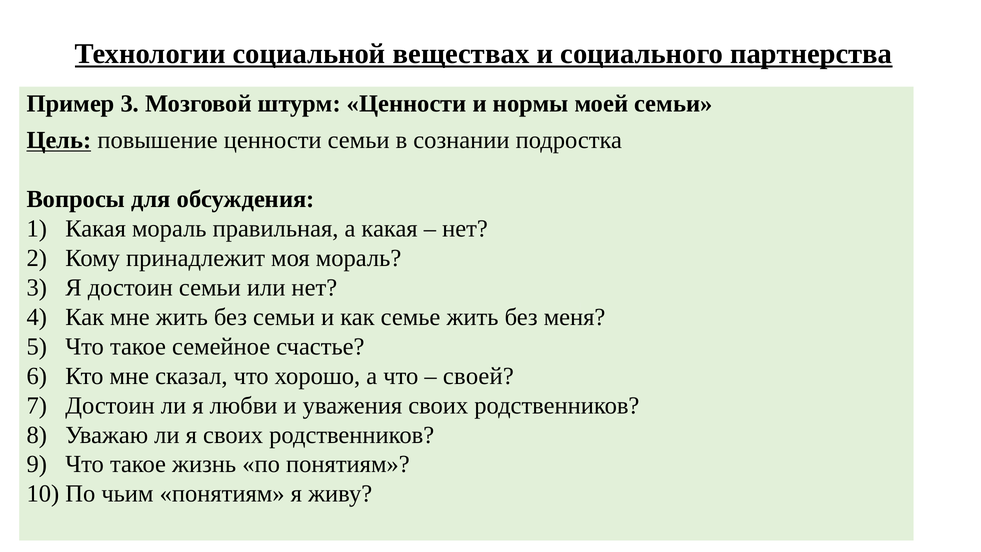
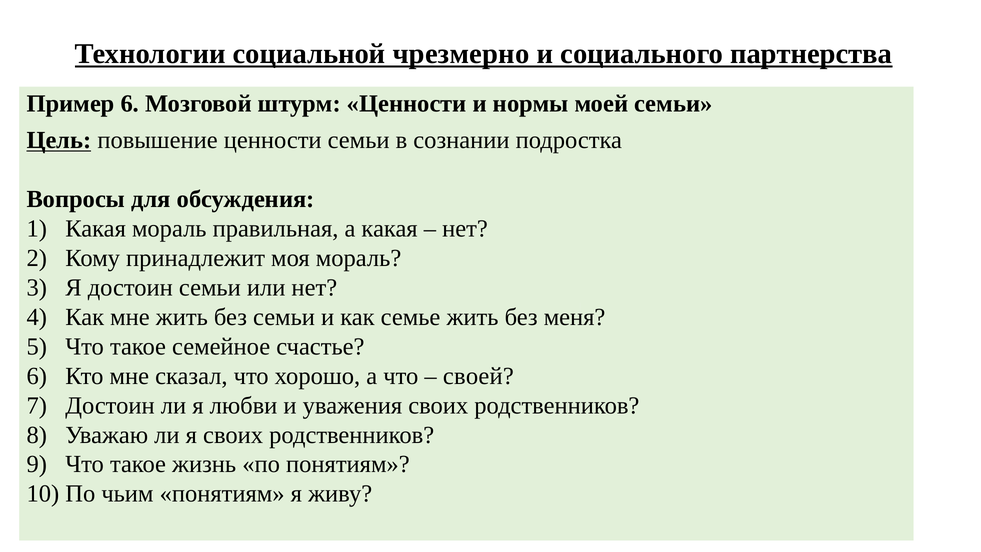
веществах: веществах -> чрезмерно (461, 54)
Пример 3: 3 -> 6 (130, 103)
